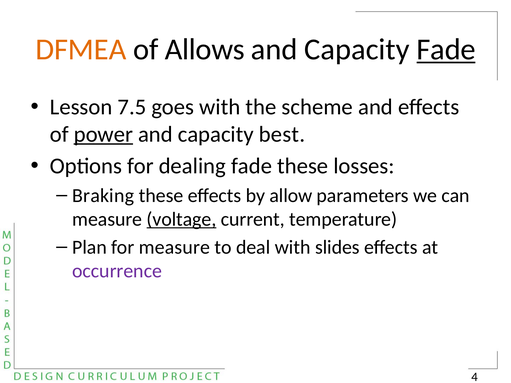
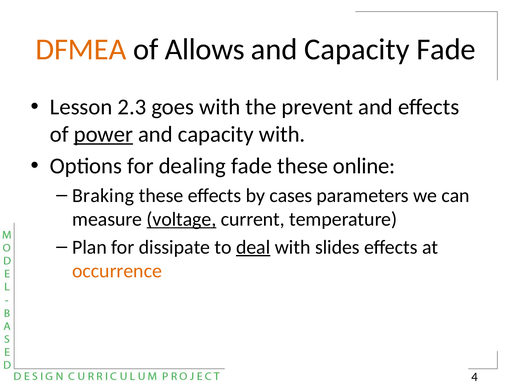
Fade underline: present -> none (446, 49)
7.5: 7.5 -> 2.3 (132, 107)
scheme: scheme -> prevent (317, 107)
capacity best: best -> with (282, 134)
losses: losses -> online (364, 166)
allow: allow -> cases (291, 196)
for measure: measure -> dissipate (174, 247)
deal underline: none -> present (253, 247)
occurrence colour: purple -> orange (117, 271)
